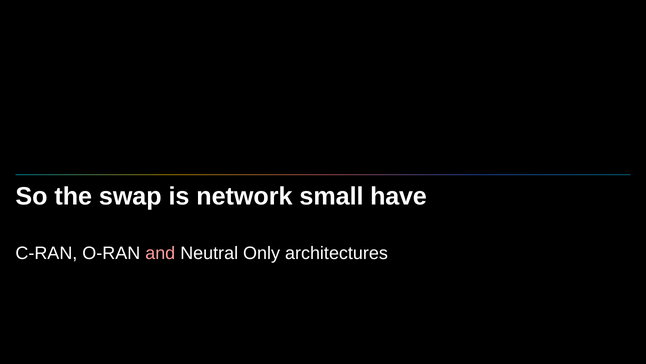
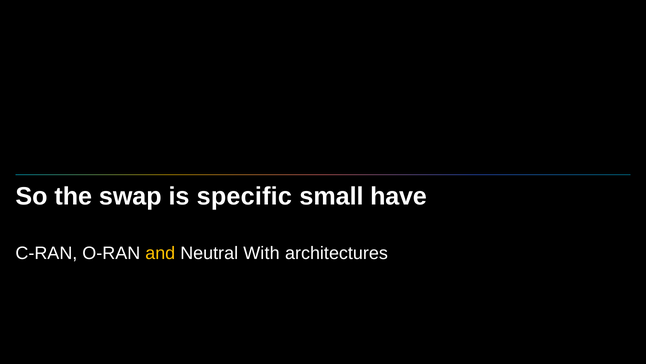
network: network -> specific (244, 196)
and colour: pink -> yellow (160, 253)
Only: Only -> With (261, 253)
